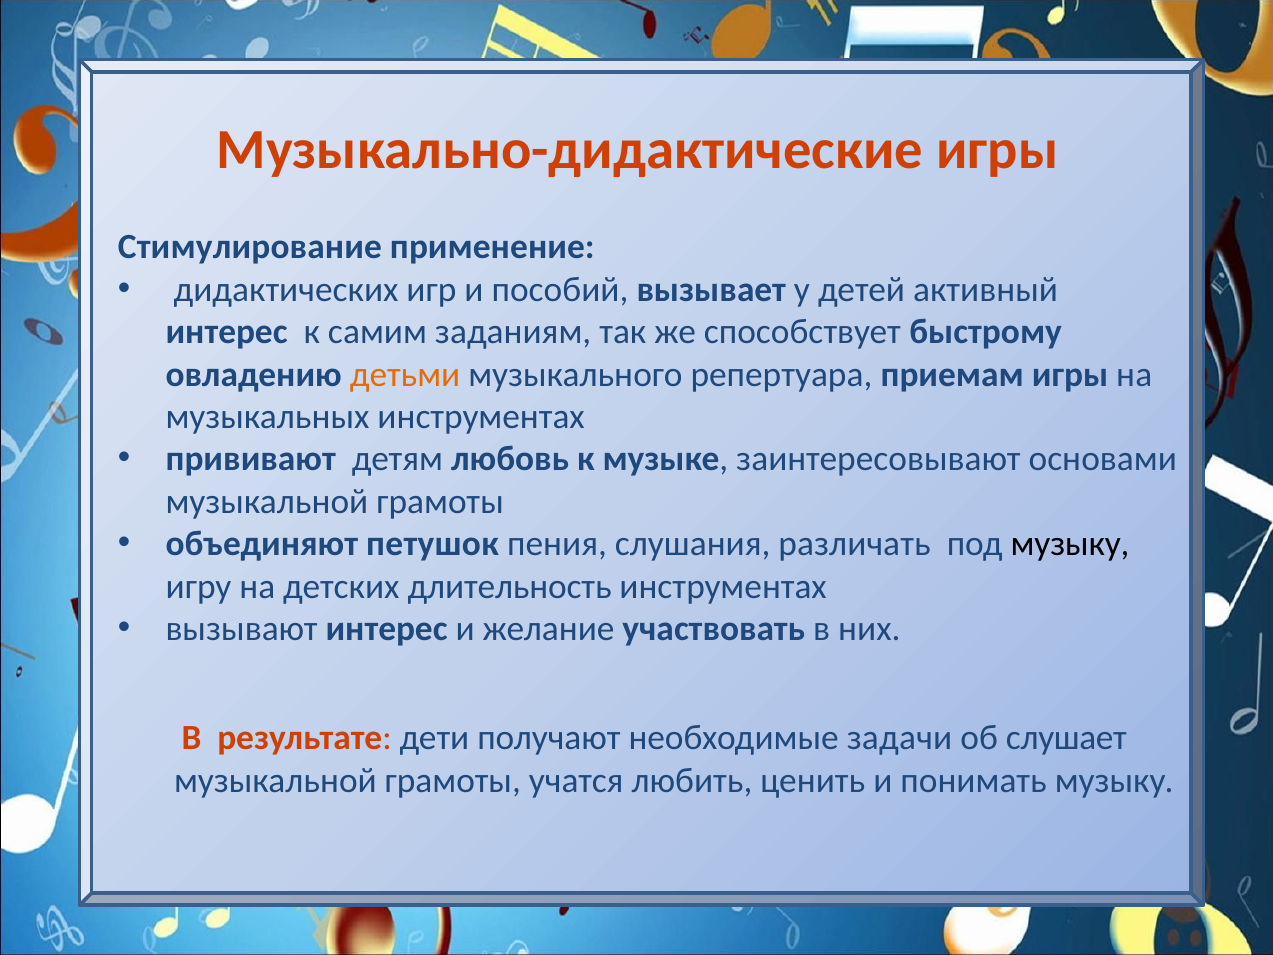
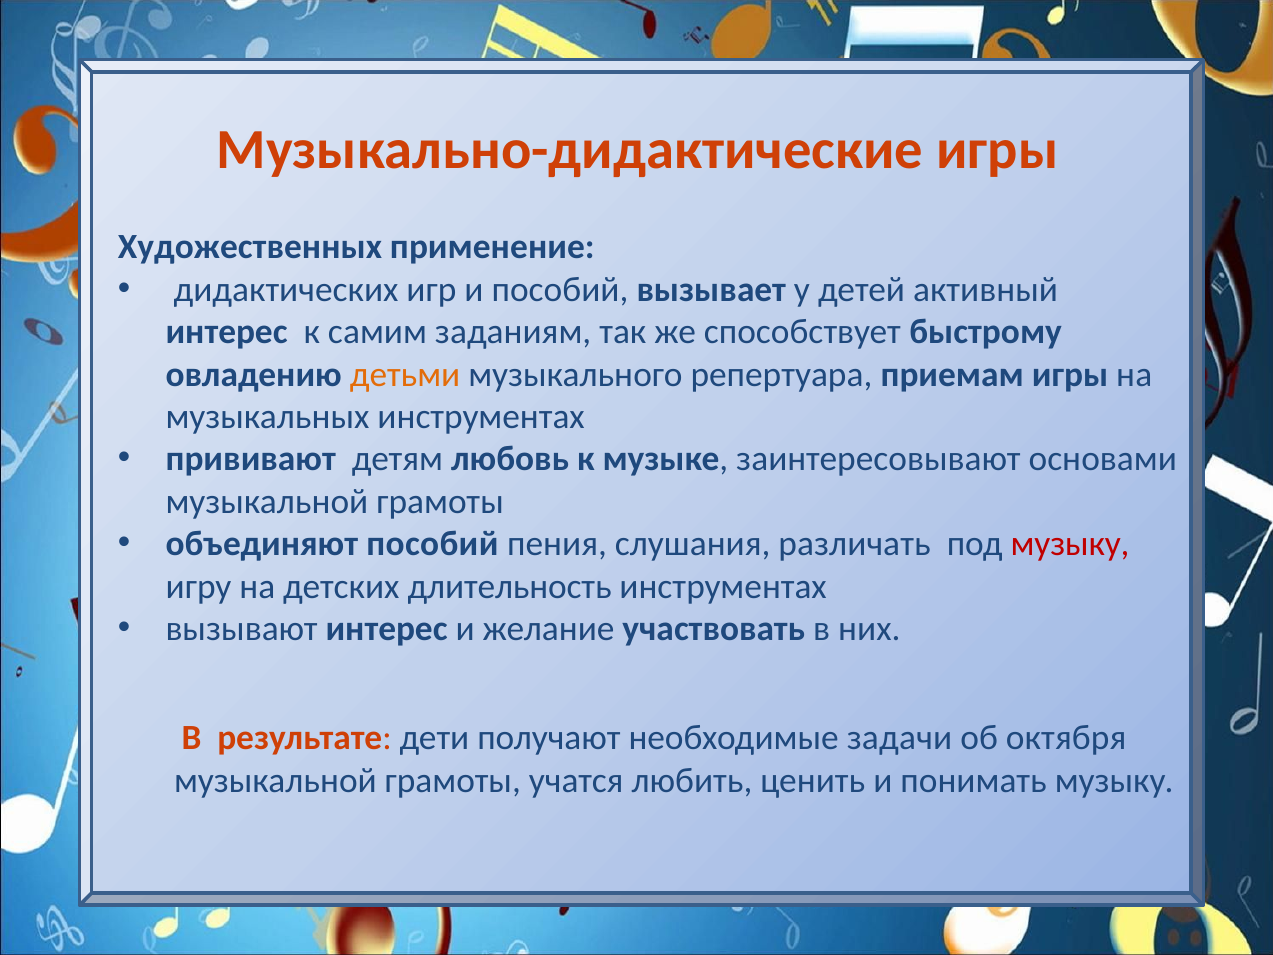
Стимулирование: Стимулирование -> Художественных (250, 247)
объединяют петушок: петушок -> пособий (432, 544)
музыку colour: black -> red (1070, 544)
слушает: слушает -> октября (1066, 738)
